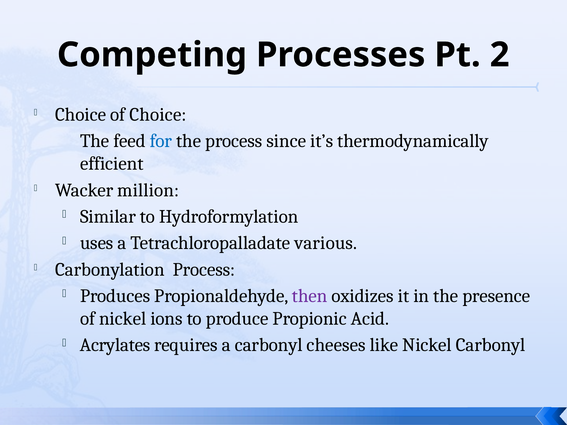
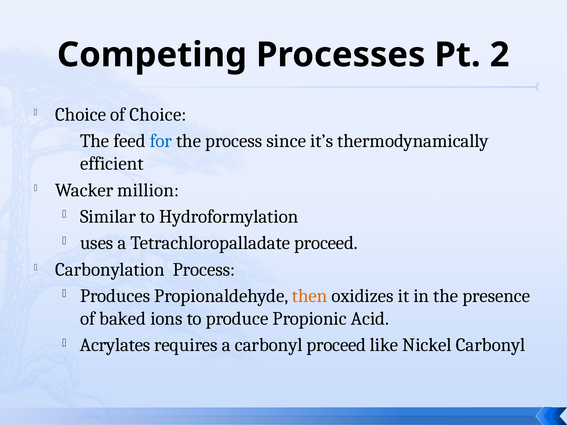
Tetrachloropalladate various: various -> proceed (326, 243)
then colour: purple -> orange (310, 296)
of nickel: nickel -> baked (123, 319)
carbonyl cheeses: cheeses -> proceed (336, 345)
